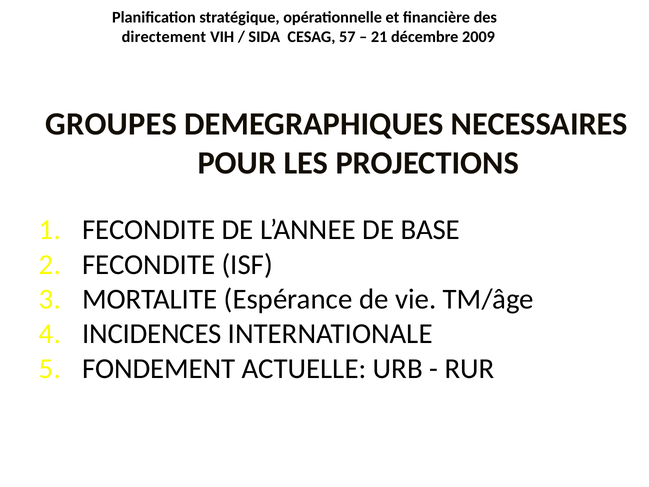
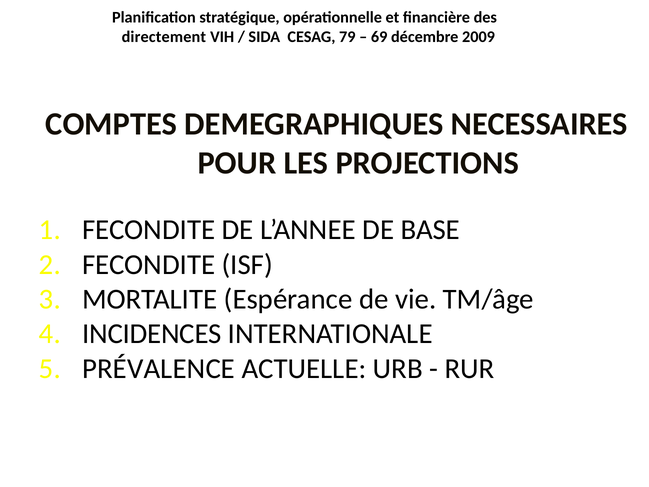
57: 57 -> 79 (347, 37)
21: 21 -> 69 (379, 37)
GROUPES: GROUPES -> COMPTES (111, 124)
FONDEMENT: FONDEMENT -> PRÉVALENCE (159, 368)
